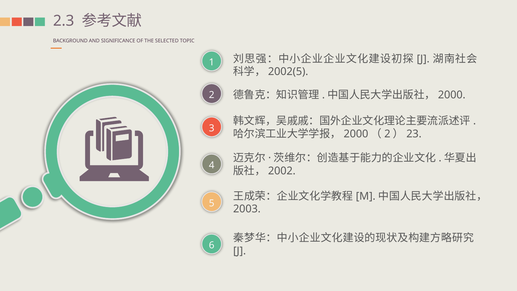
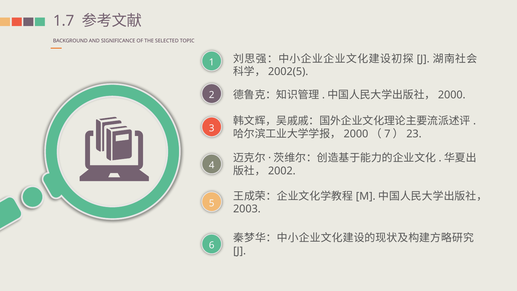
2.3: 2.3 -> 1.7 (64, 21)
2: 2 -> 7 (387, 134)
